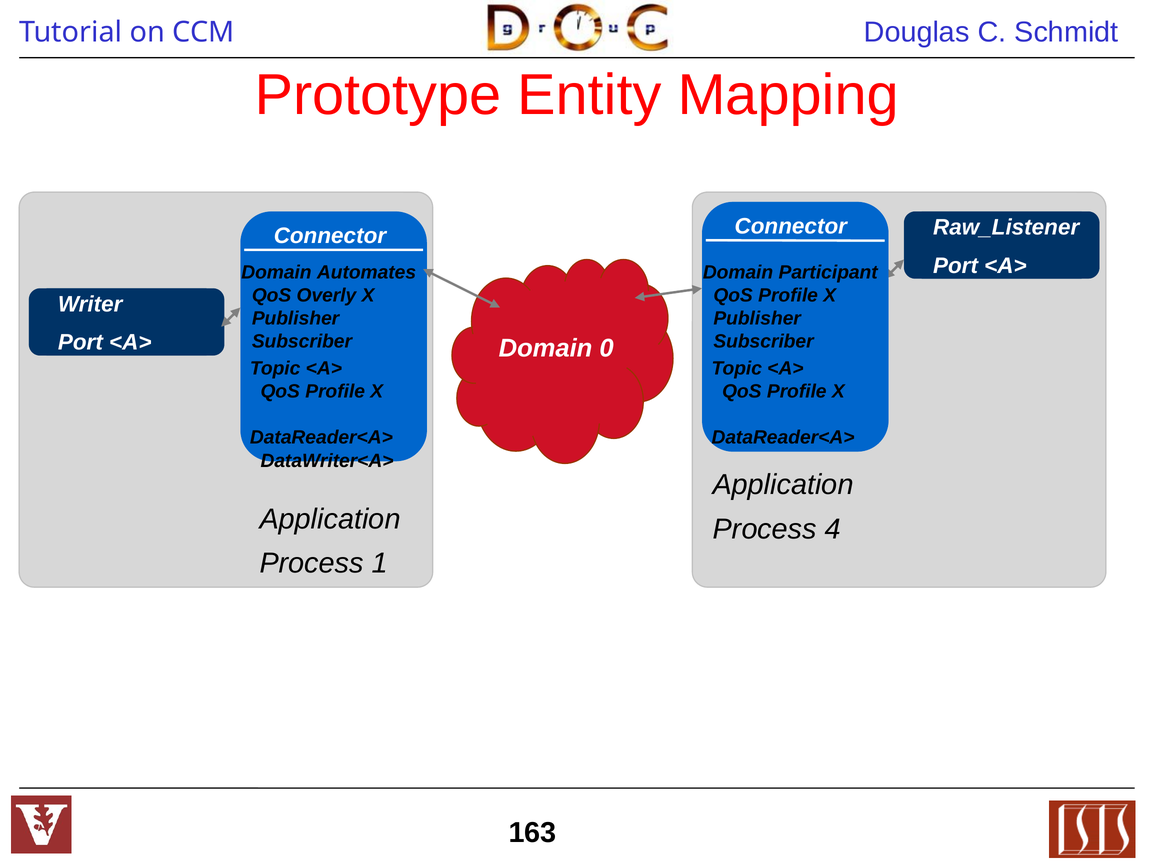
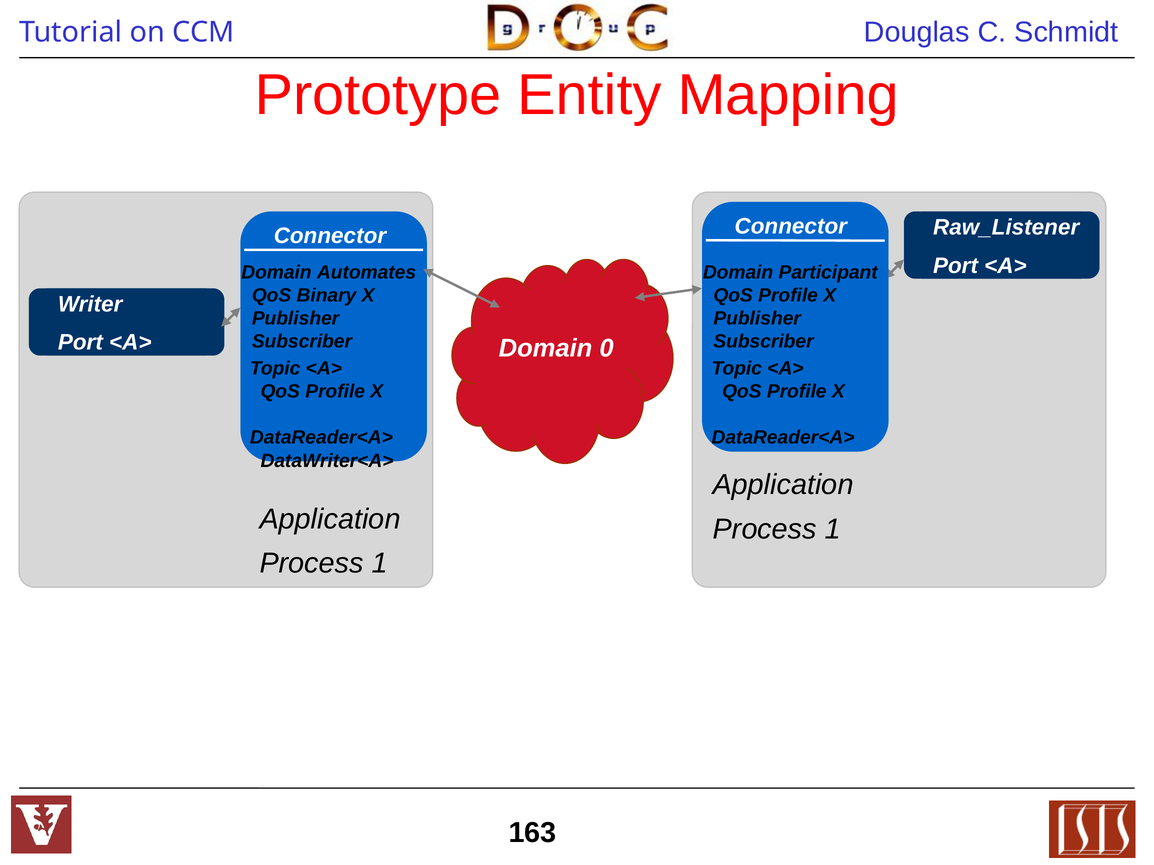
Overly: Overly -> Binary (326, 296)
4: 4 -> 1 (833, 529)
